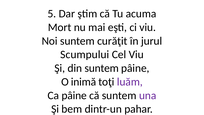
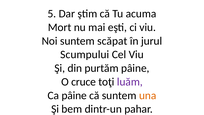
curăţit: curăţit -> scăpat (112, 41)
din suntem: suntem -> purtăm (102, 68)
inimă: inimă -> cruce (84, 82)
una colour: purple -> orange (148, 95)
